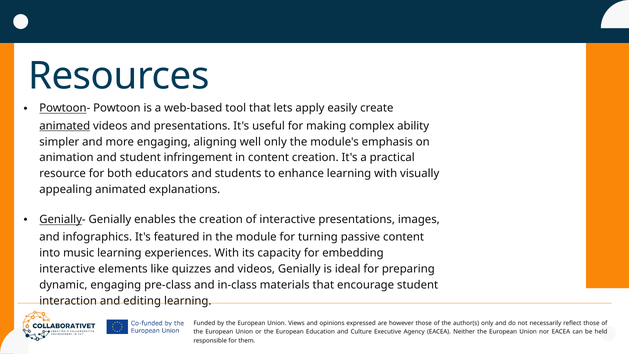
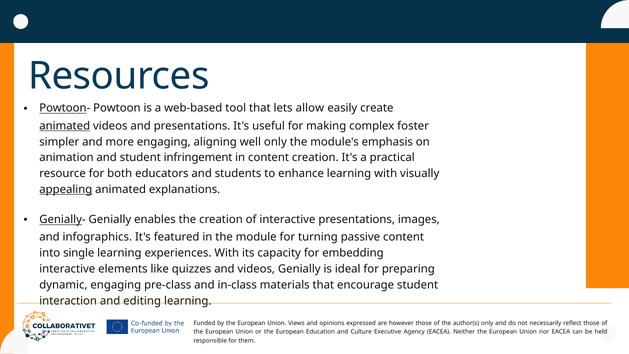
apply: apply -> allow (310, 108)
ability: ability -> foster (413, 126)
appealing underline: none -> present (66, 189)
music: music -> single (79, 253)
